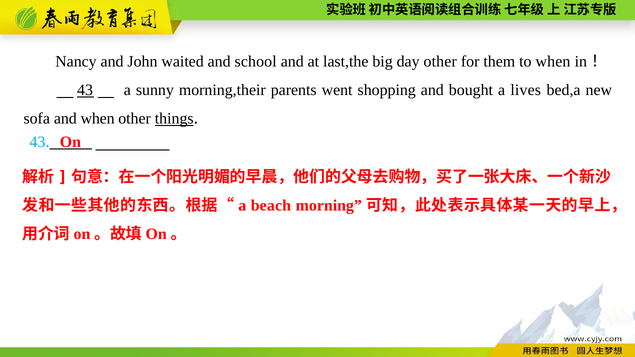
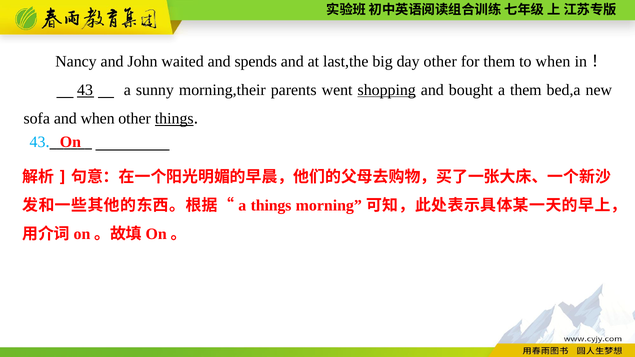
school: school -> spends (256, 61)
shopping underline: none -> present (387, 90)
a lives: lives -> them (526, 90)
a beach: beach -> things (271, 206)
